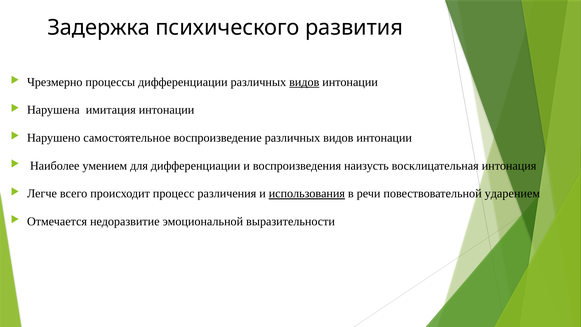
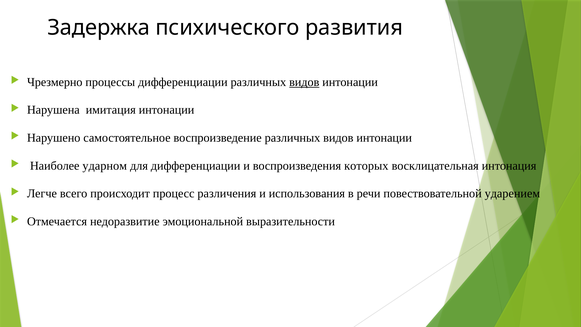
умением: умением -> ударном (105, 166)
наизусть: наизусть -> которых (366, 166)
использования underline: present -> none (307, 194)
